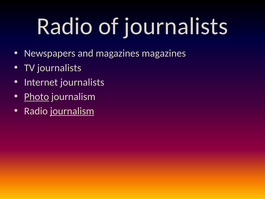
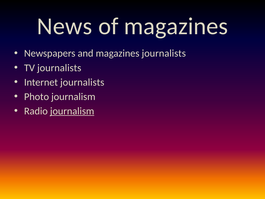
Radio: Radio -> News (65, 26)
of journalists: journalists -> magazines (176, 26)
magazines magazines: magazines -> journalists (164, 53)
Photo underline: present -> none (37, 97)
